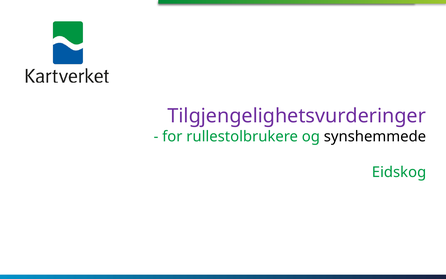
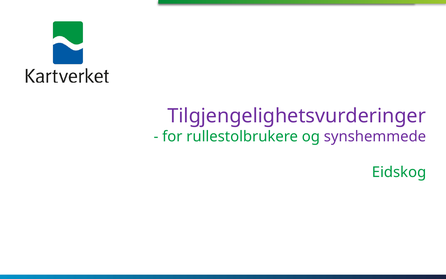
synshemmede colour: black -> purple (375, 136)
